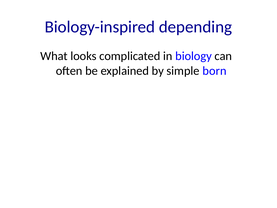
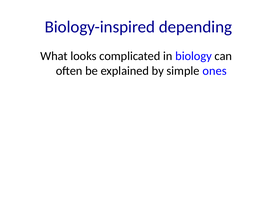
born: born -> ones (215, 71)
